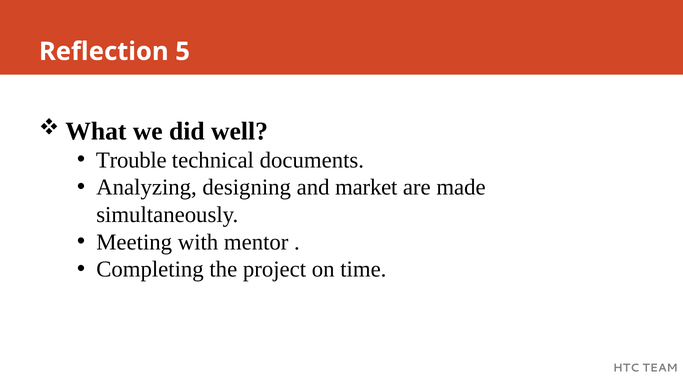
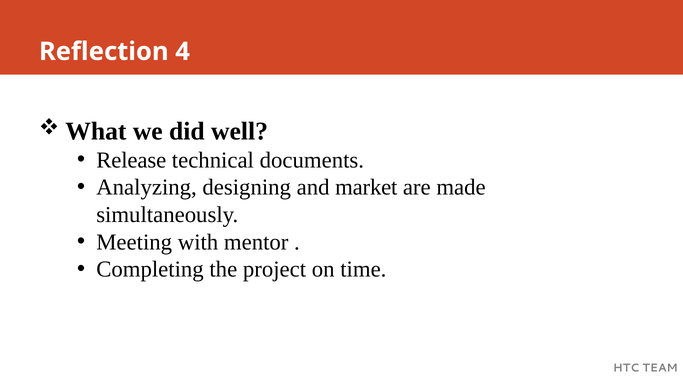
5: 5 -> 4 (183, 52)
Trouble: Trouble -> Release (131, 160)
